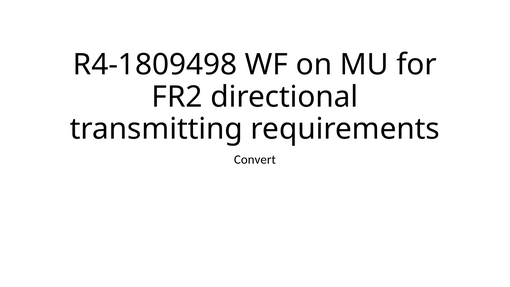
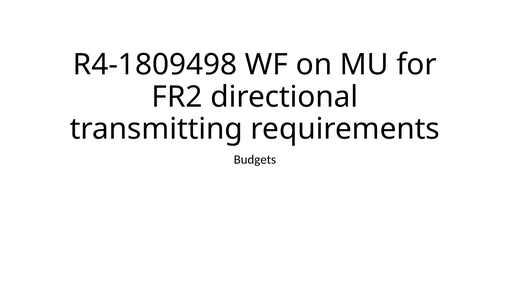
Convert: Convert -> Budgets (255, 159)
